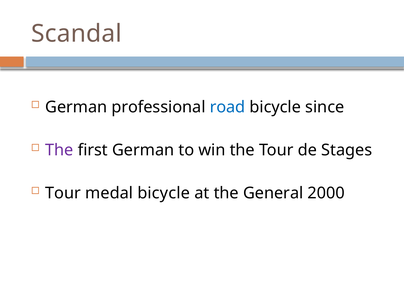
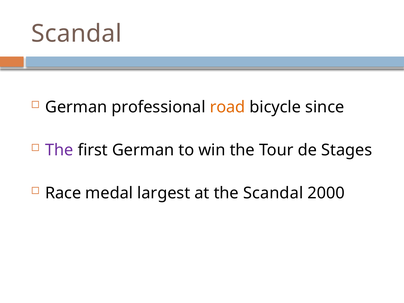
road colour: blue -> orange (228, 107)
Tour: Tour -> Race (63, 193)
medal bicycle: bicycle -> largest (164, 193)
the General: General -> Scandal (273, 193)
